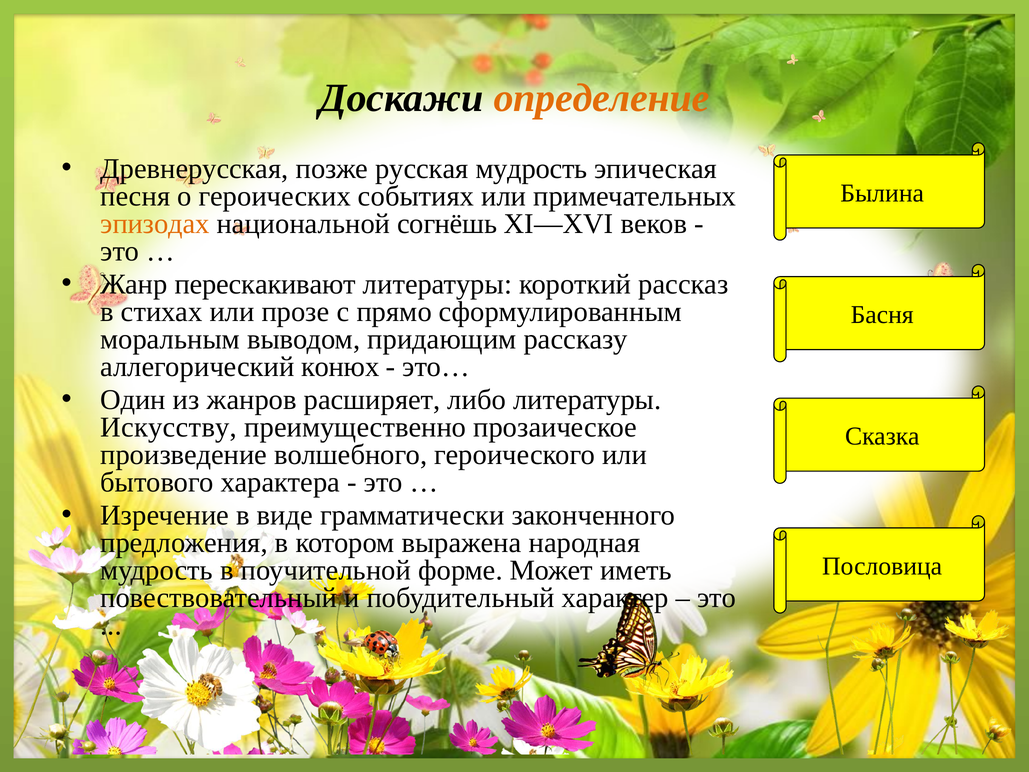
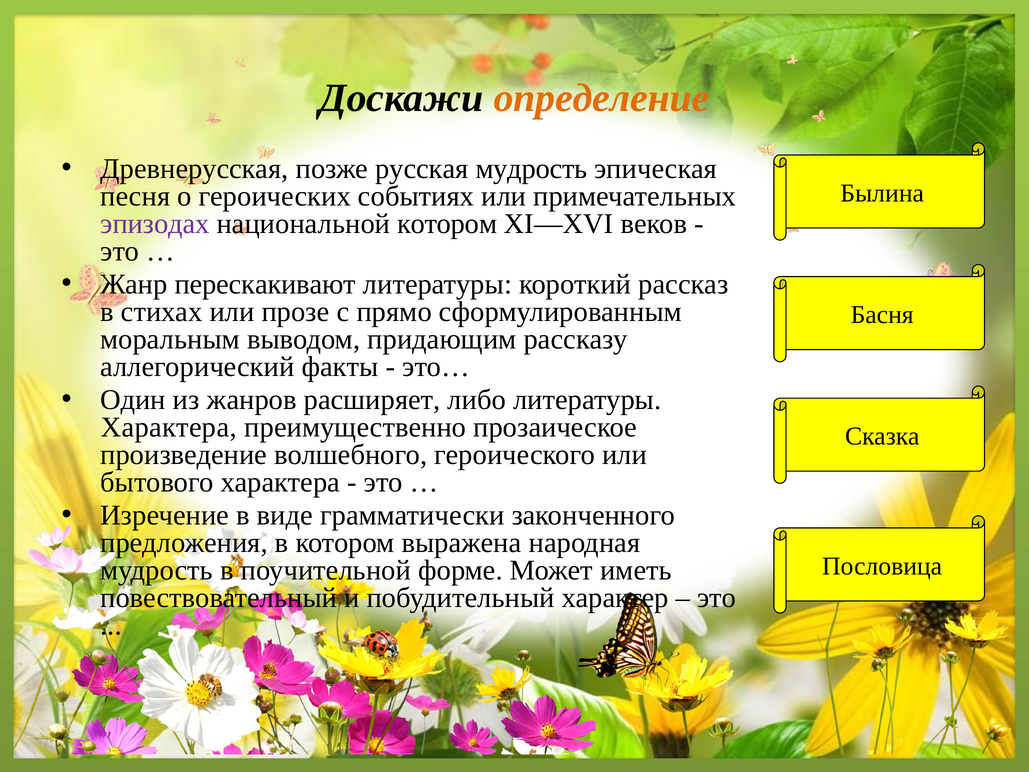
эпизодах colour: orange -> purple (155, 224)
национальной согнёшь: согнёшь -> котором (447, 224)
конюх: конюх -> факты (340, 367)
Искусству: Искусству -> Характера (169, 427)
